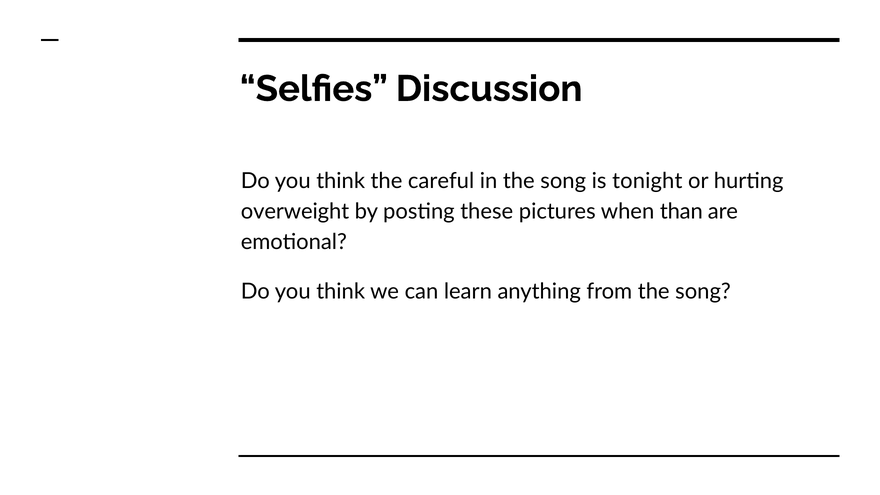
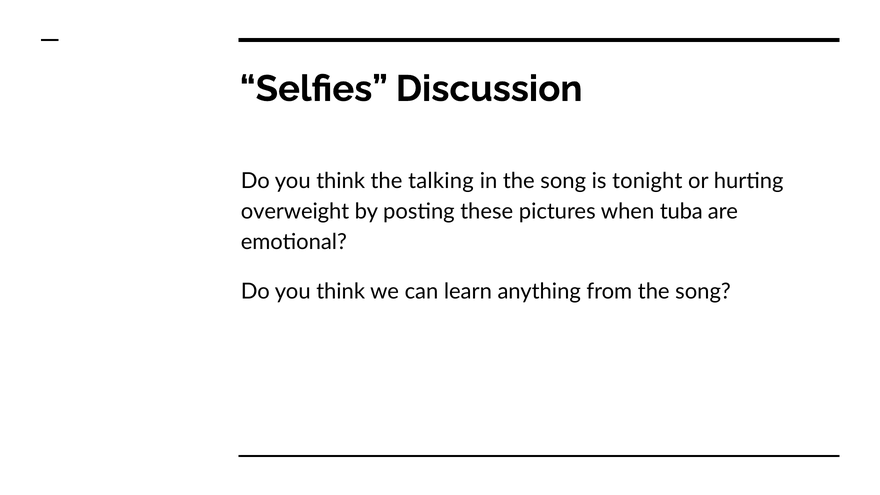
careful: careful -> talking (441, 181)
than: than -> tuba (681, 211)
